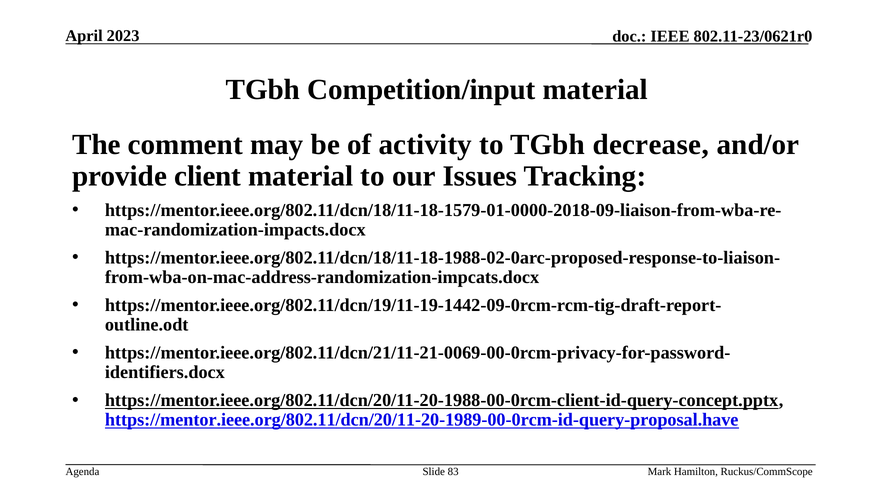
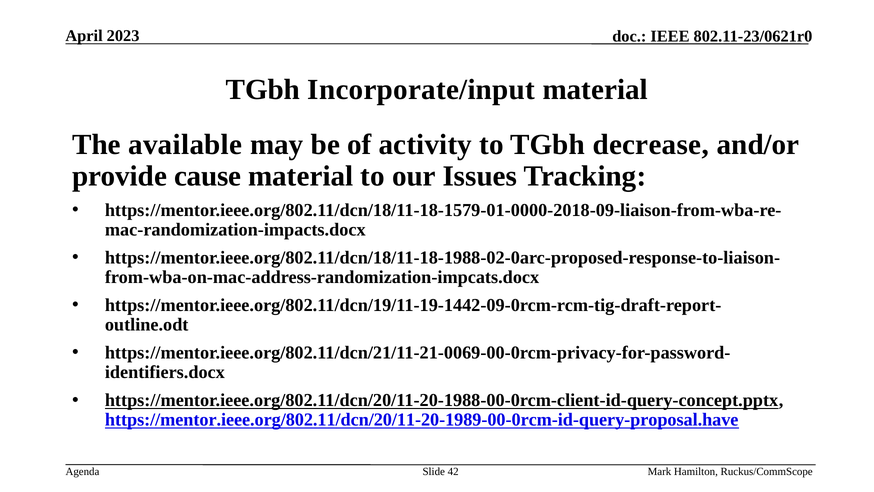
Competition/input: Competition/input -> Incorporate/input (421, 89)
comment: comment -> available (185, 145)
client: client -> cause (208, 176)
83: 83 -> 42 (453, 472)
